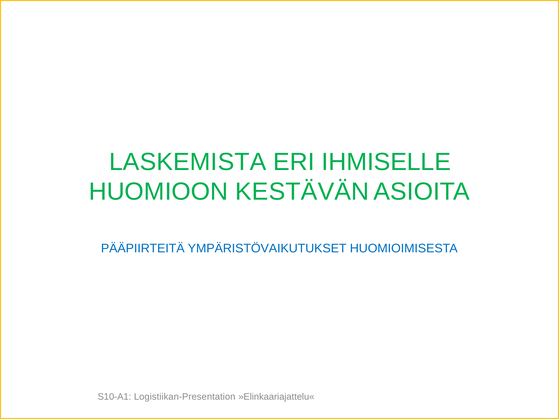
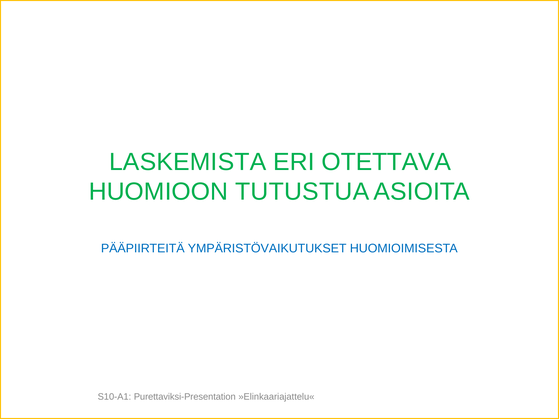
IHMISELLE: IHMISELLE -> OTETTAVA (386, 162)
KESTÄVÄN: KESTÄVÄN -> TUTUSTUA (302, 192)
Logistiikan-Presentation: Logistiikan-Presentation -> Purettaviksi-Presentation (185, 397)
